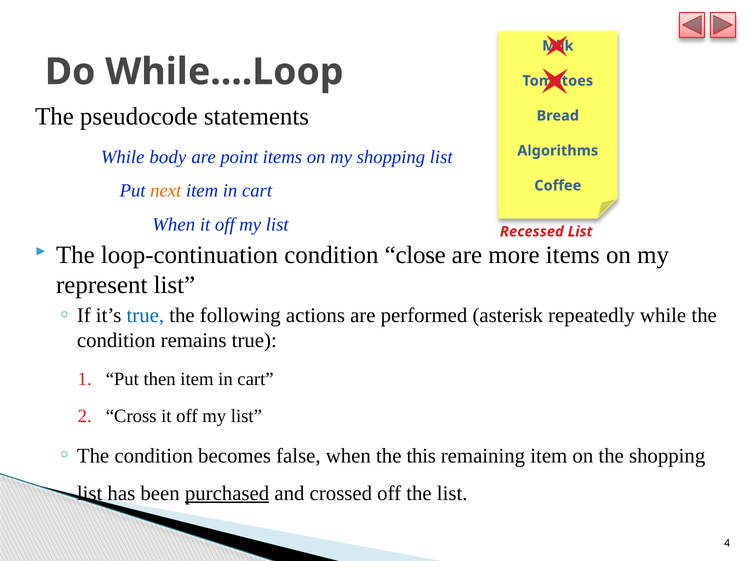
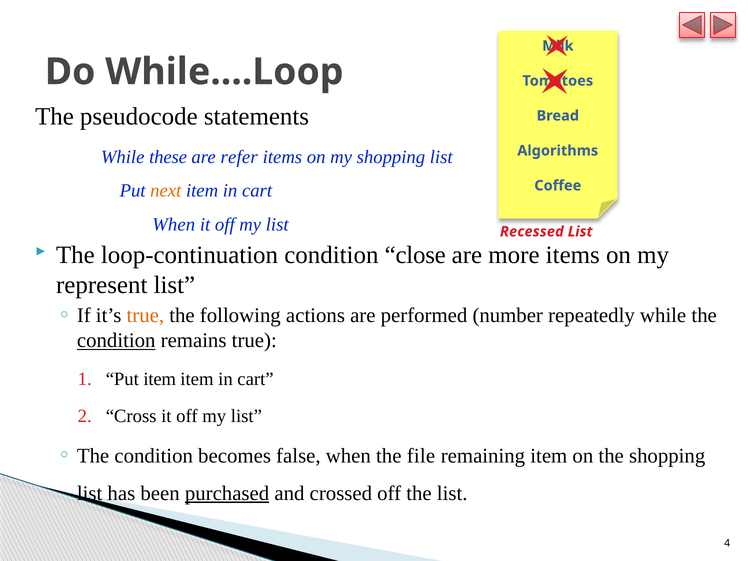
body: body -> these (168, 157)
point: point -> refer (239, 157)
true colour: blue -> orange (145, 316)
asterisk: asterisk -> number (508, 316)
condition underline: none -> present (116, 341)
Put then: then -> item (160, 379)
this: this -> file (421, 456)
